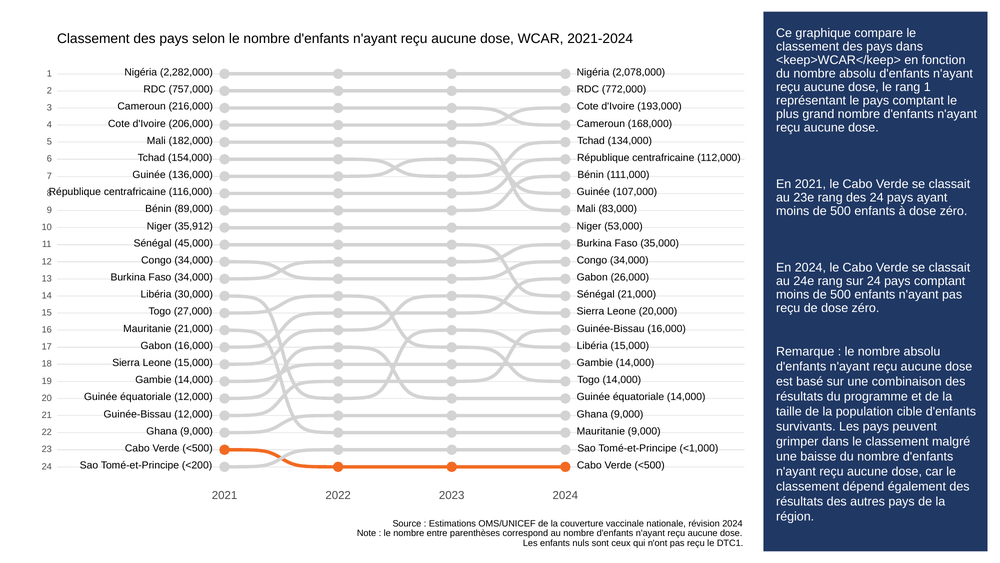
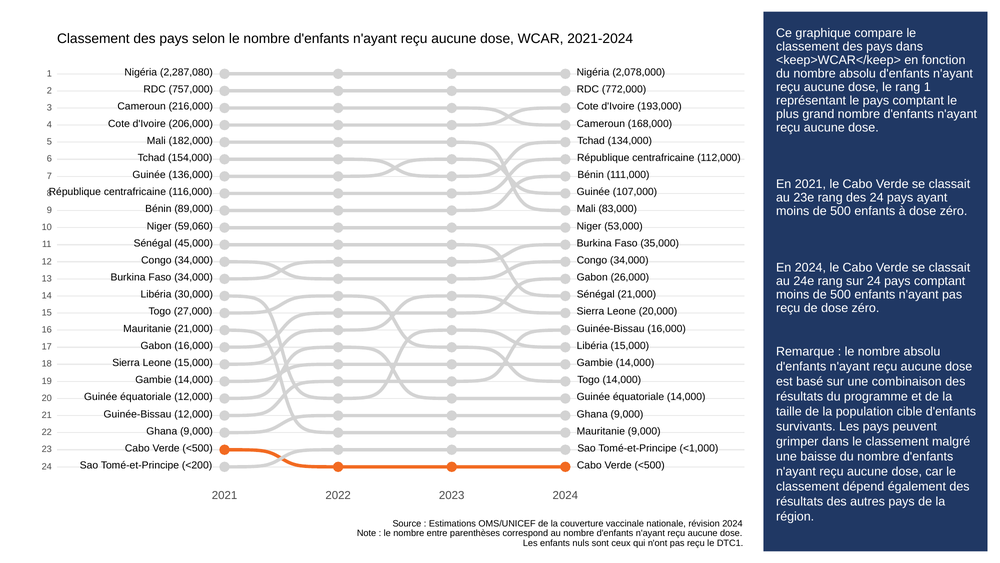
2,282,000: 2,282,000 -> 2,287,080 (186, 72)
35,912: 35,912 -> 59,060 (194, 226)
